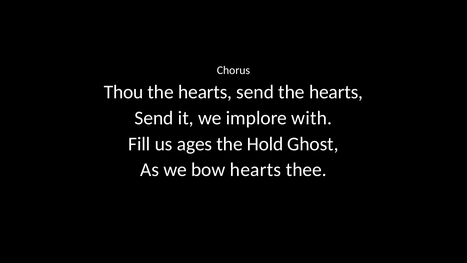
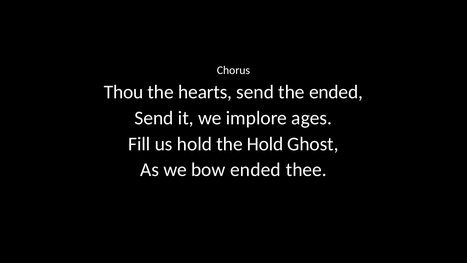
send the hearts: hearts -> ended (336, 92)
with: with -> ages (312, 118)
us ages: ages -> hold (195, 144)
bow hearts: hearts -> ended (255, 170)
